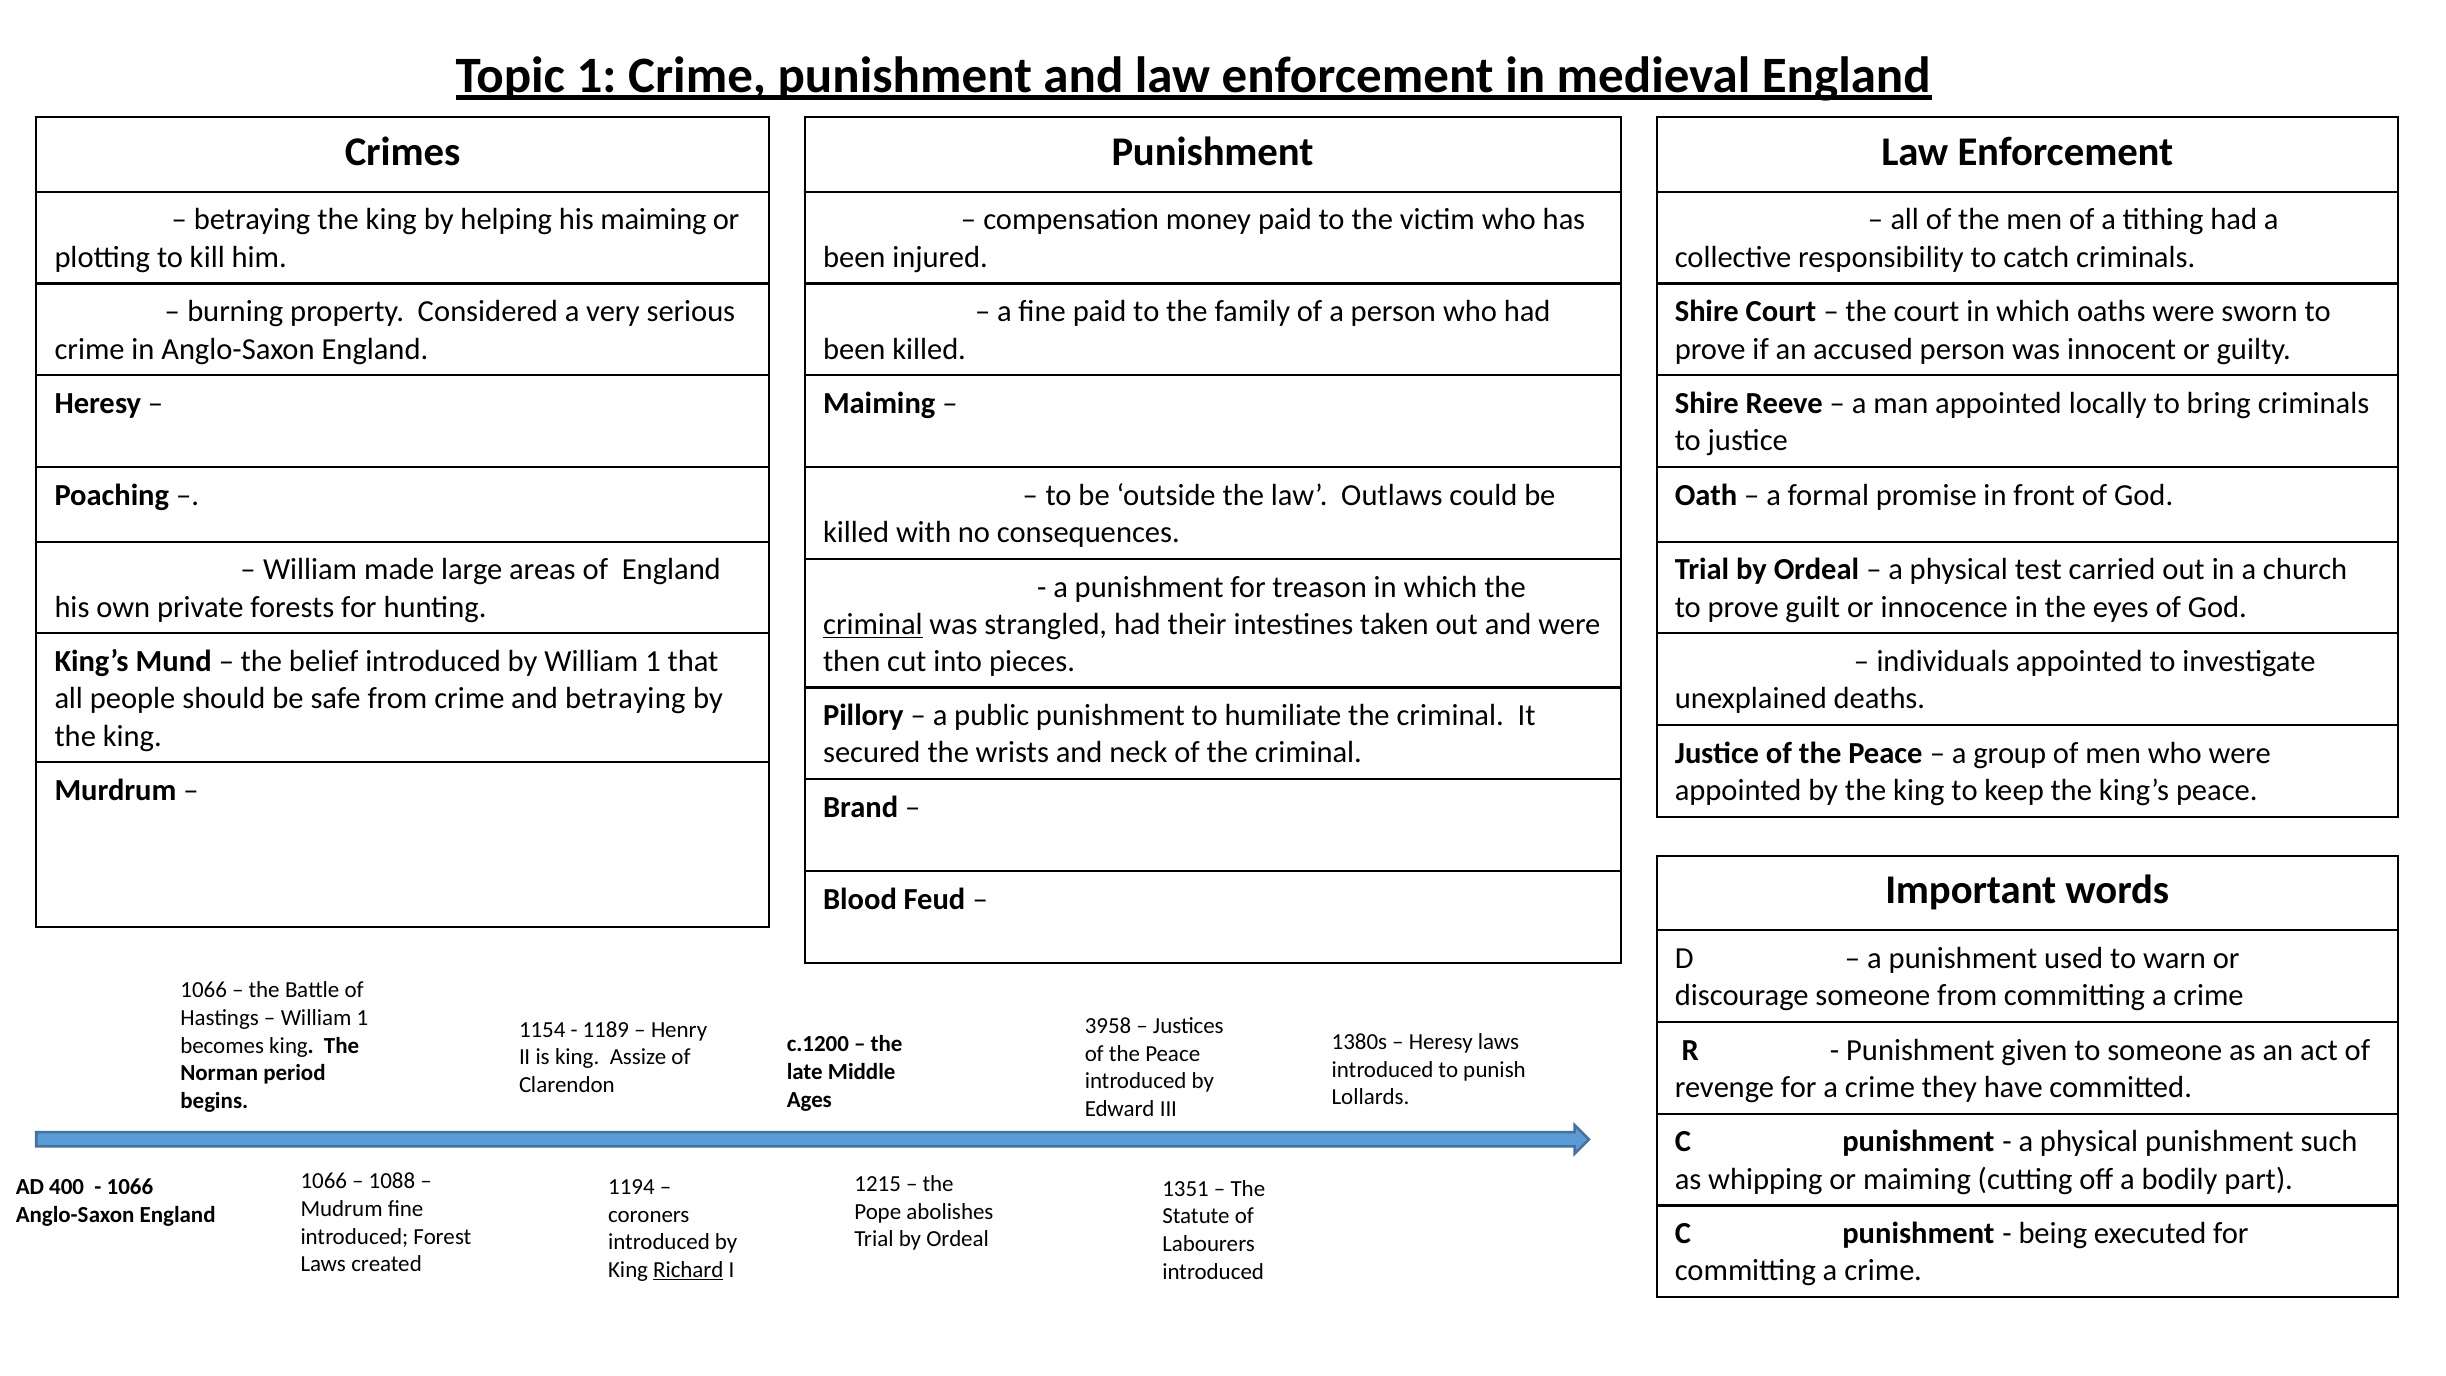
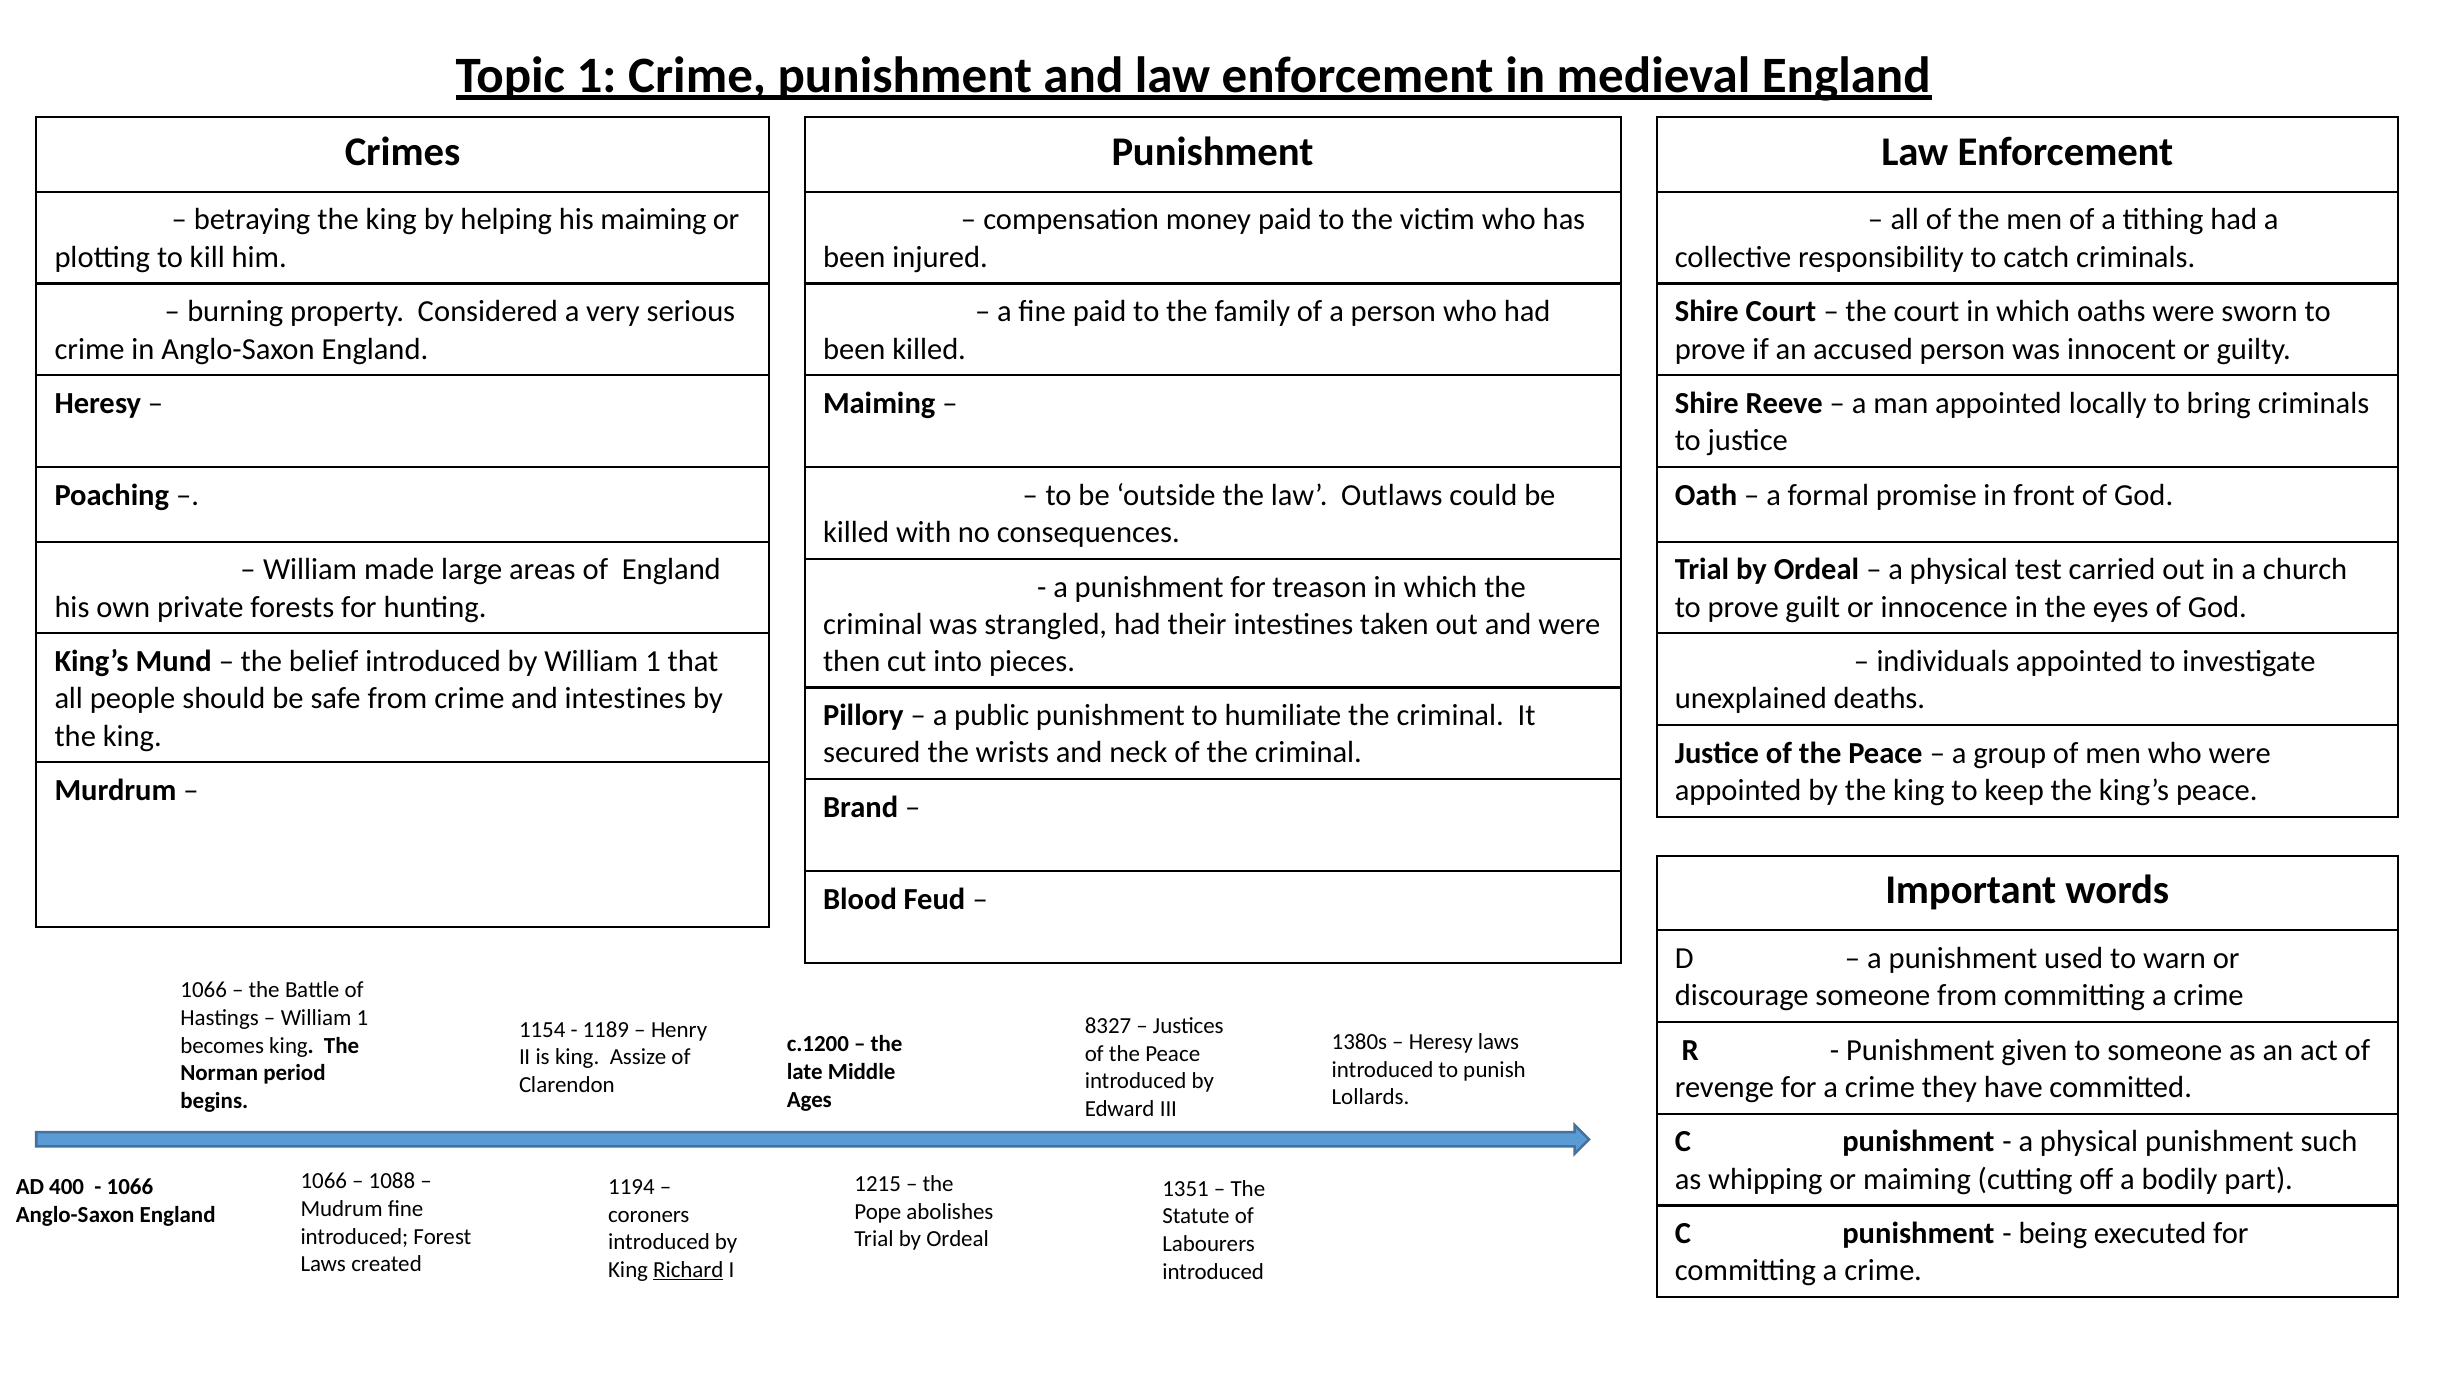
criminal underline: present -> none (873, 624)
and betraying: betraying -> intestines (625, 699)
3958: 3958 -> 8327 (1108, 1026)
